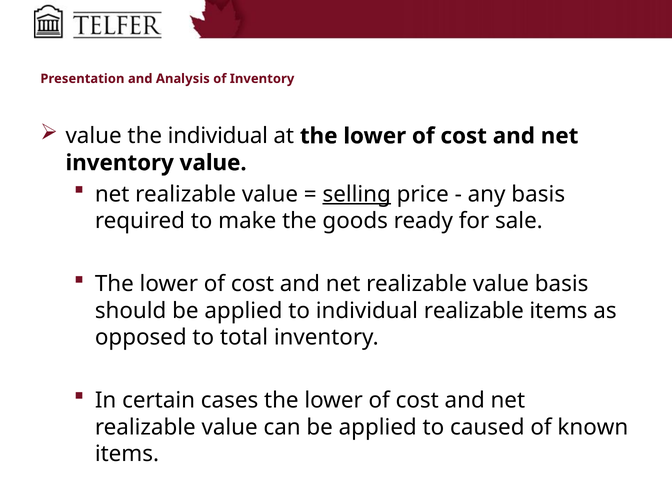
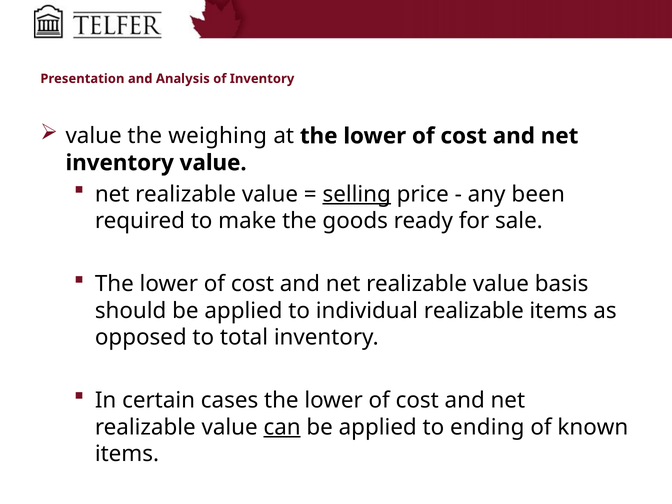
the individual: individual -> weighing (218, 136)
any basis: basis -> been (538, 194)
can underline: none -> present (282, 427)
caused: caused -> ending (487, 427)
